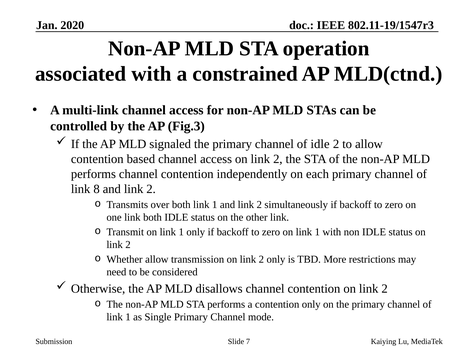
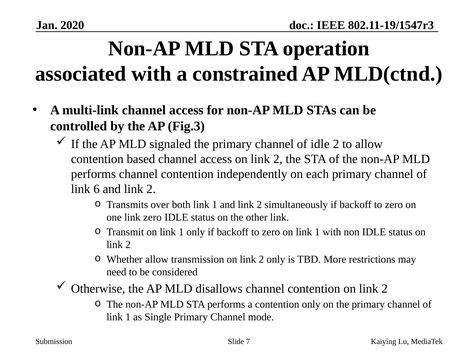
8: 8 -> 6 (97, 189)
link both: both -> zero (152, 217)
